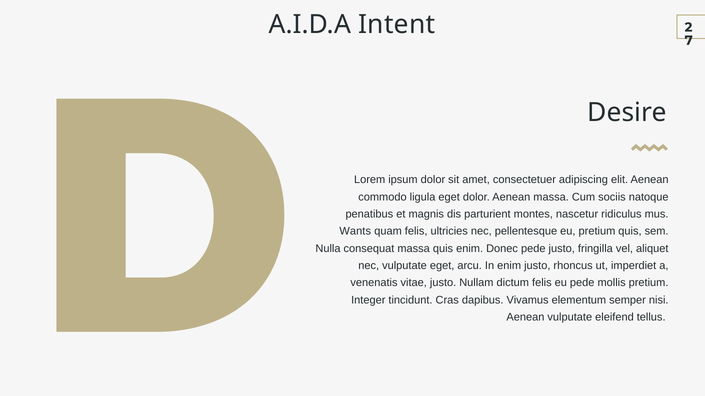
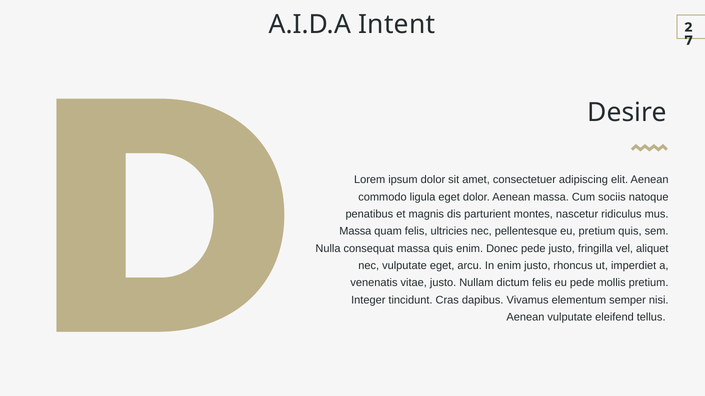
Wants: Wants -> Massa (355, 232)
